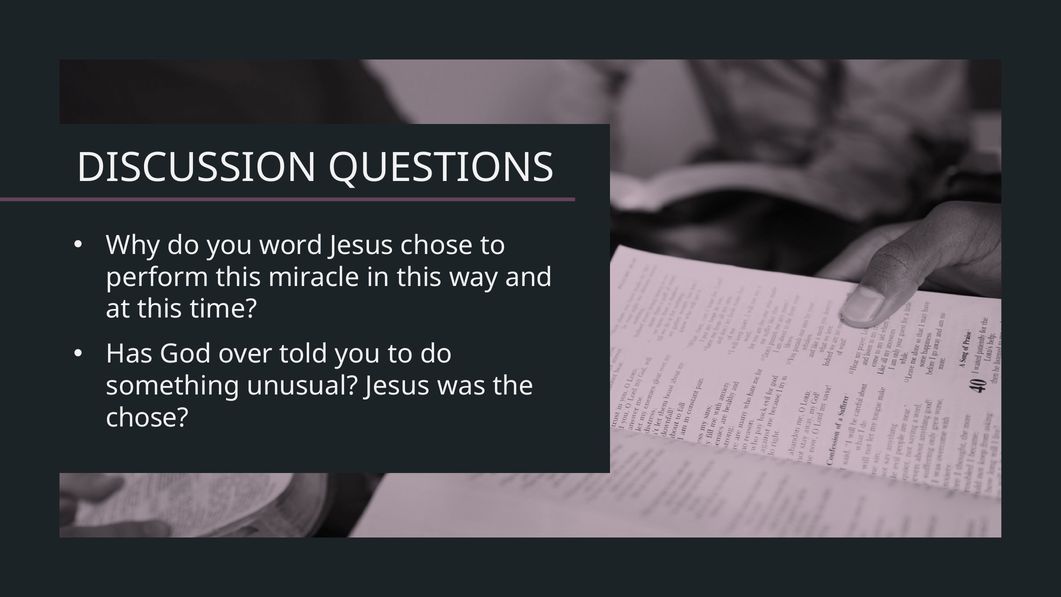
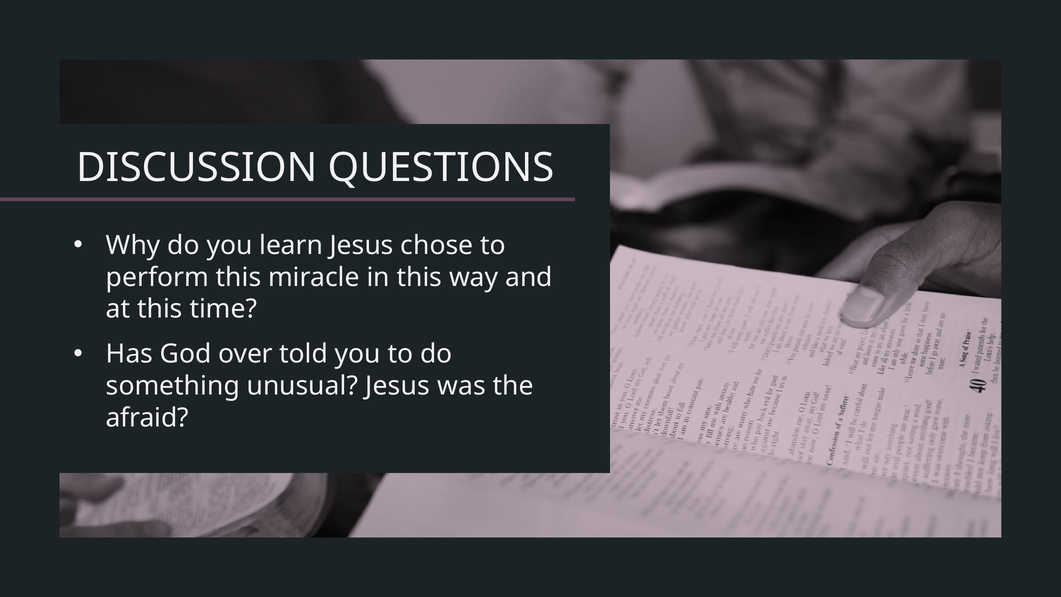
word: word -> learn (291, 245)
chose: chose -> afraid (147, 418)
